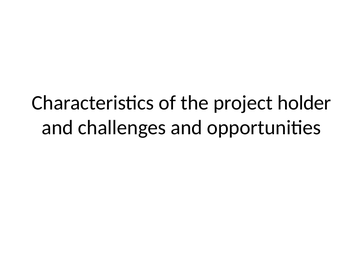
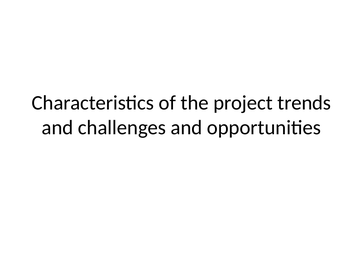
holder: holder -> trends (304, 103)
